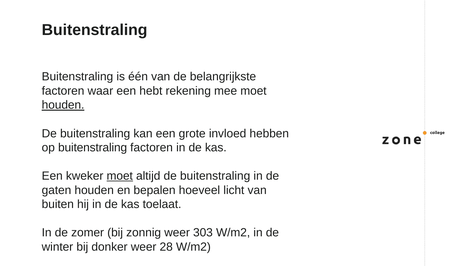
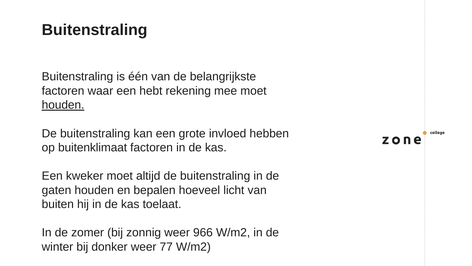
op buitenstraling: buitenstraling -> buitenklimaat (93, 147)
moet underline: present -> none (120, 176)
303: 303 -> 966 (203, 232)
28: 28 -> 77 (166, 246)
